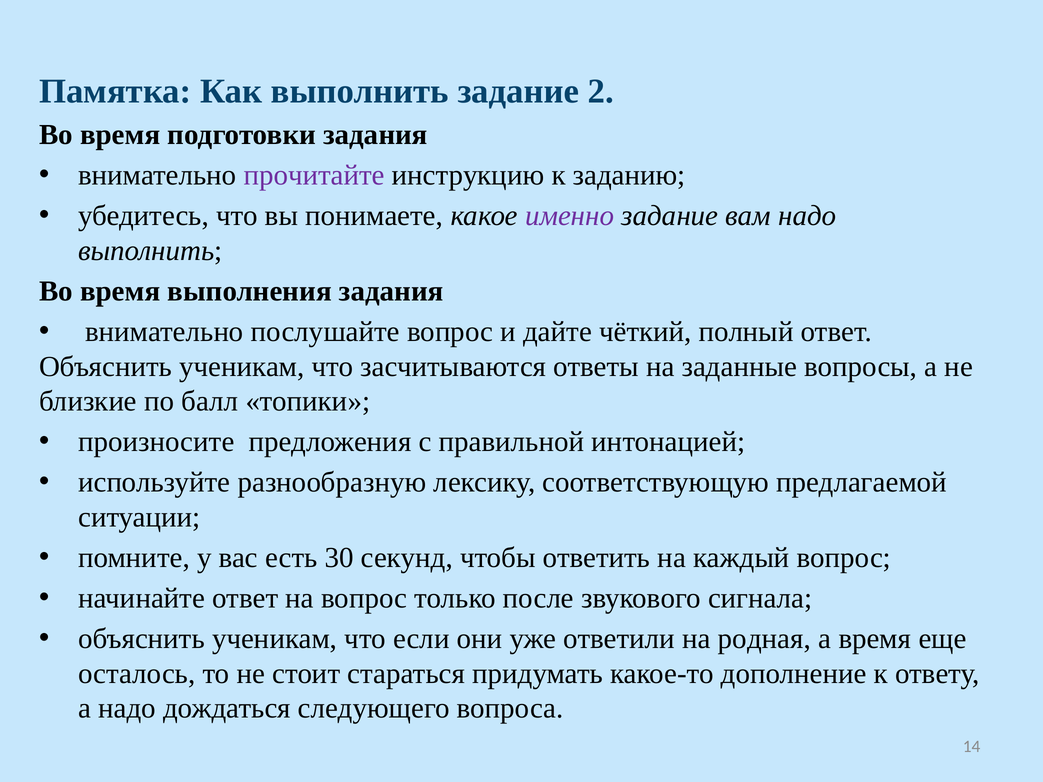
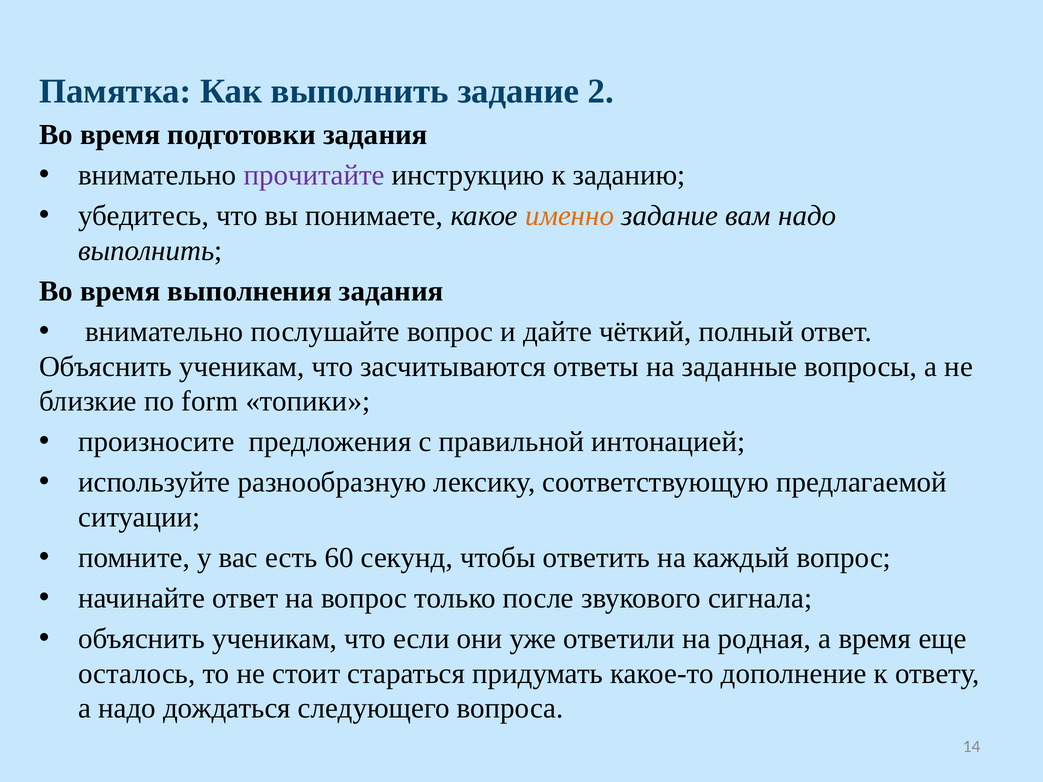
именно colour: purple -> orange (570, 216)
балл: балл -> form (210, 401)
30: 30 -> 60 (339, 558)
